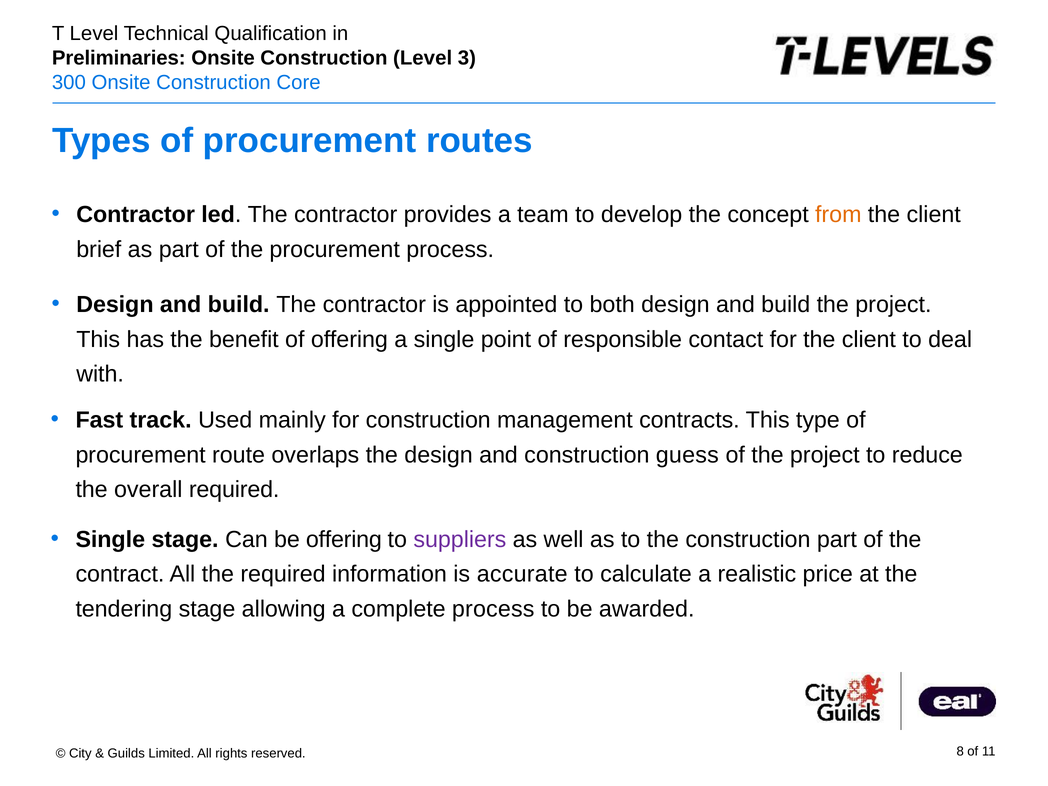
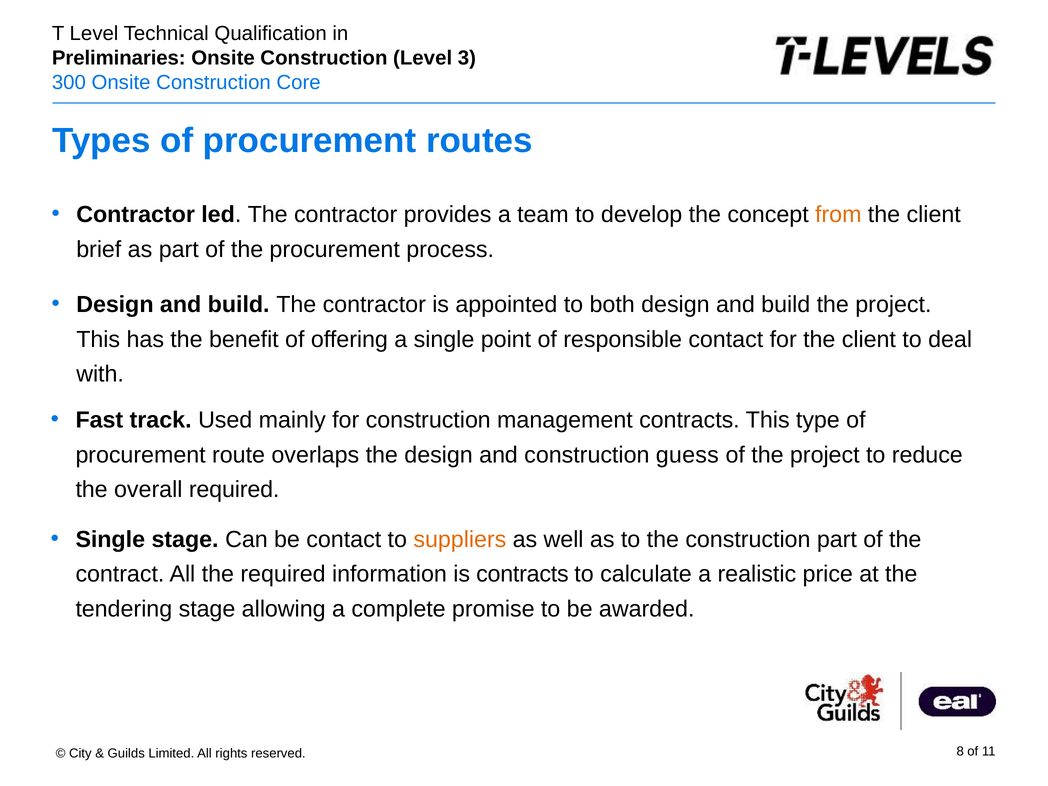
be offering: offering -> contact (344, 539)
suppliers colour: purple -> orange (460, 539)
is accurate: accurate -> contracts (522, 574)
complete process: process -> promise (493, 609)
